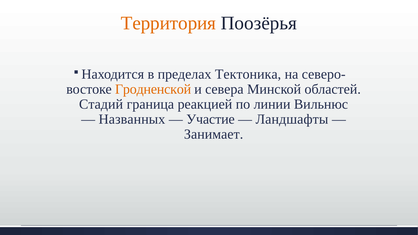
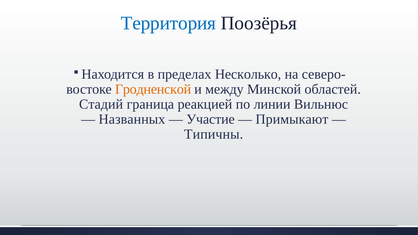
Территория colour: orange -> blue (168, 23)
Тектоника: Тектоника -> Несколько (248, 74)
севера: севера -> между (224, 89)
Ландшафты: Ландшафты -> Примыкают (292, 119)
Занимает: Занимает -> Типичны (214, 134)
